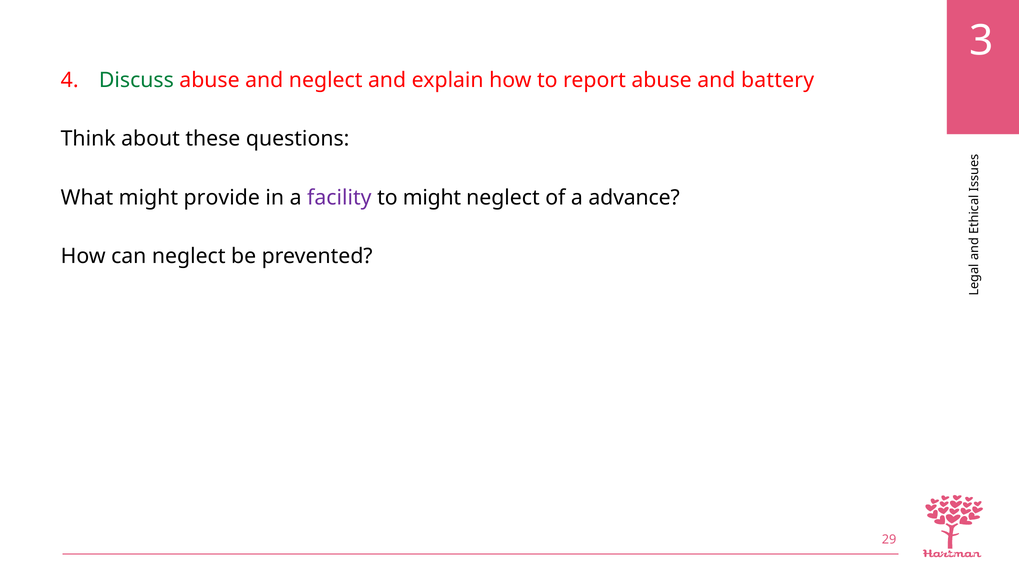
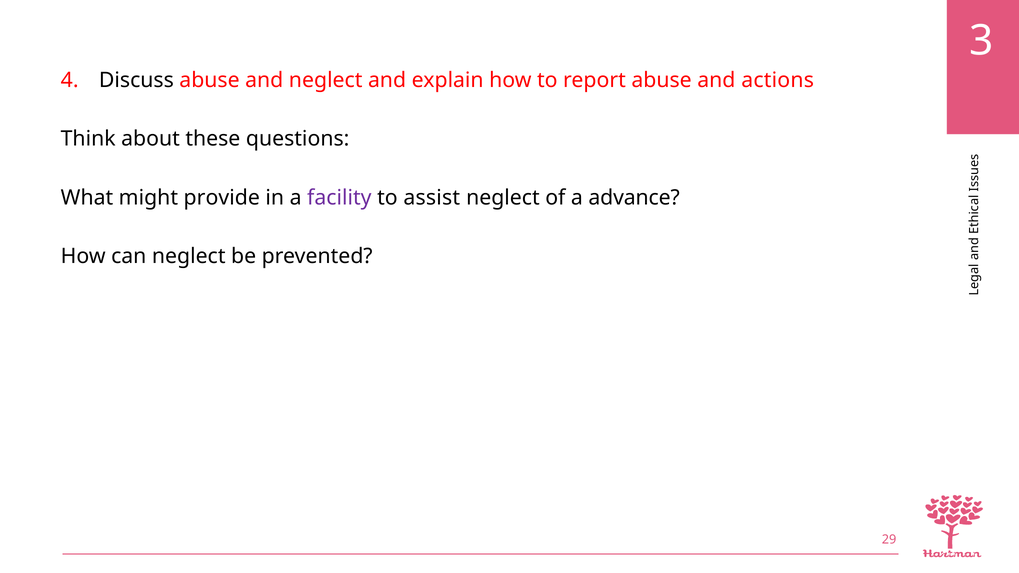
Discuss colour: green -> black (136, 80)
battery: battery -> actions (778, 80)
to might: might -> assist (432, 198)
